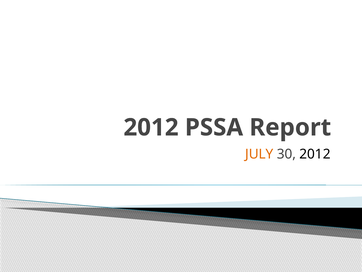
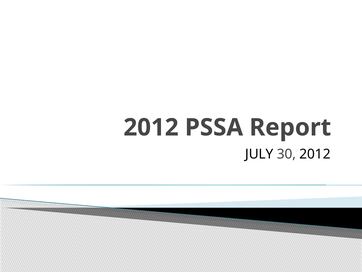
JULY colour: orange -> black (259, 154)
